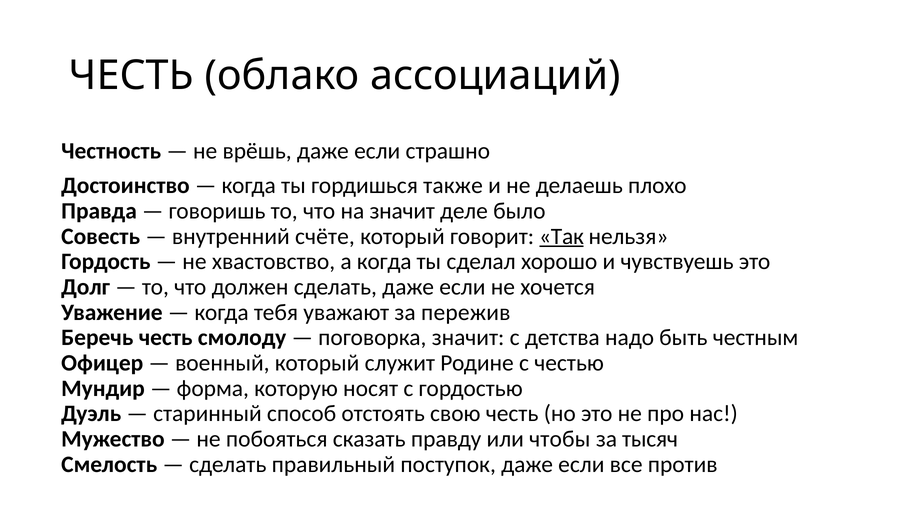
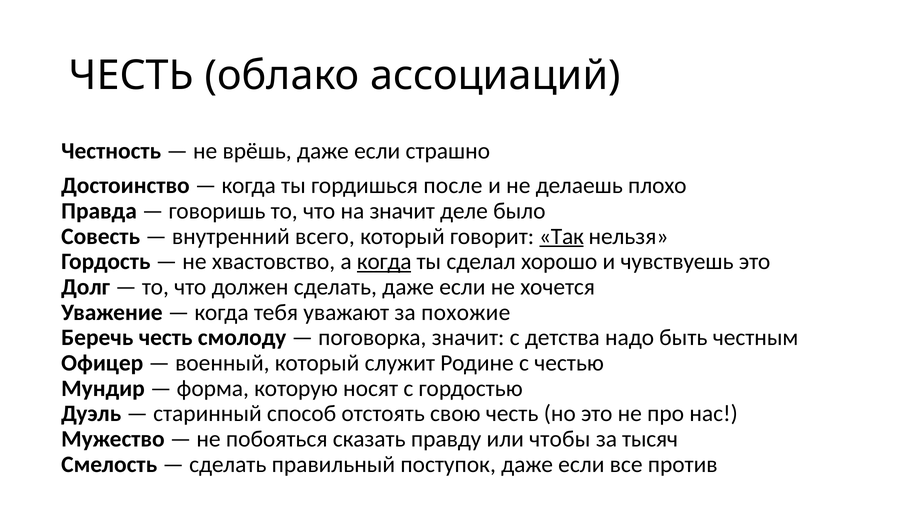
также: также -> после (453, 186)
счёте: счёте -> всего (325, 236)
когда underline: none -> present (384, 262)
пережив: пережив -> похожие (466, 313)
